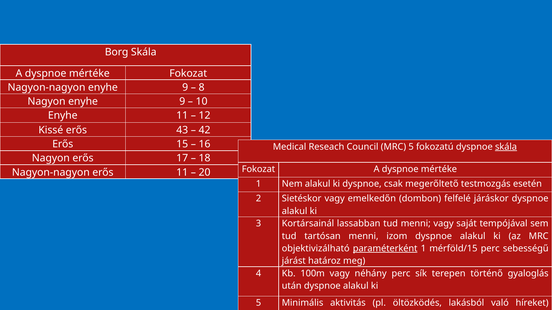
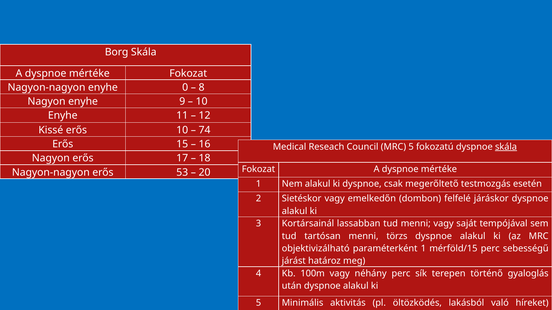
Nagyon-nagyon enyhe 9: 9 -> 0 (185, 87)
erős 43: 43 -> 10 (182, 130)
42: 42 -> 74 (205, 130)
erős 11: 11 -> 53 (182, 173)
izom: izom -> törzs (397, 236)
paraméterként underline: present -> none (385, 249)
